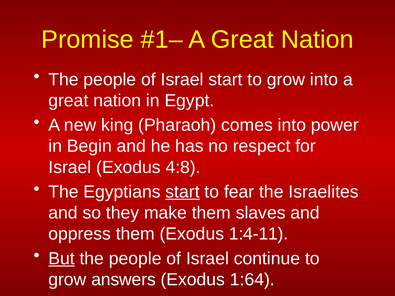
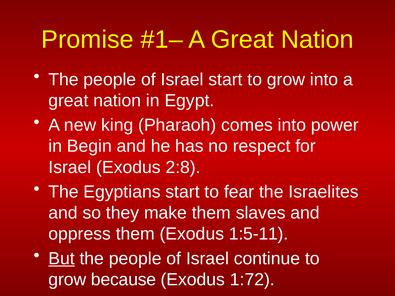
4:8: 4:8 -> 2:8 (183, 167)
start underline: present -> none (183, 192)
1:4-11: 1:4-11 -> 1:5-11 (259, 234)
answers: answers -> because (124, 280)
1:64: 1:64 -> 1:72 (252, 280)
